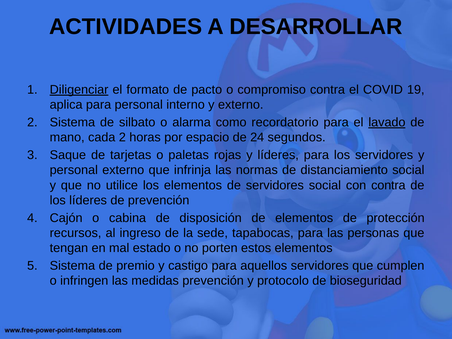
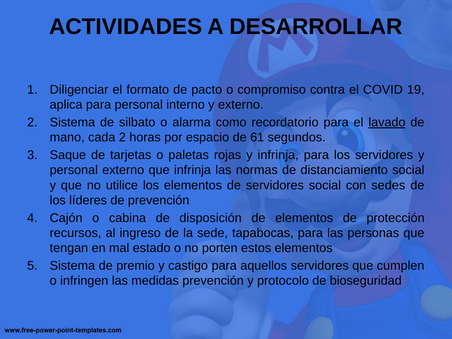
Diligenciar underline: present -> none (79, 90)
24: 24 -> 61 (257, 138)
y líderes: líderes -> infrinja (278, 155)
con contra: contra -> sedes (388, 185)
